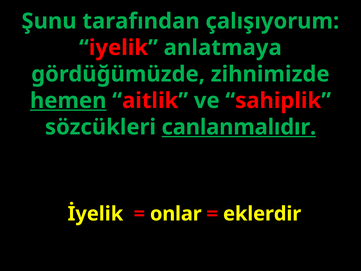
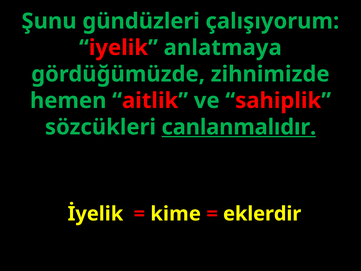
tarafından: tarafından -> gündüzleri (141, 21)
hemen underline: present -> none (68, 101)
onlar: onlar -> kime (176, 214)
